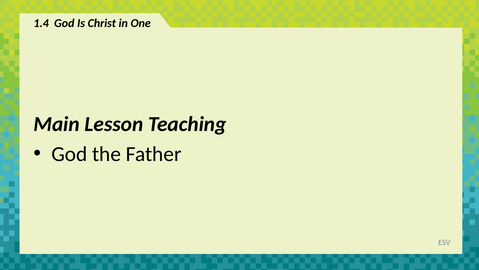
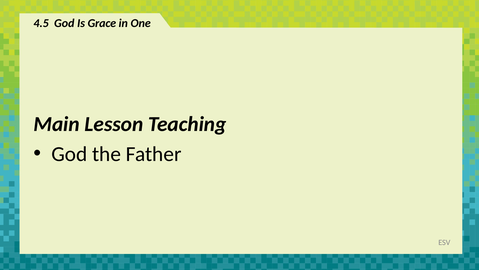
1.4: 1.4 -> 4.5 (41, 23)
Christ: Christ -> Grace (102, 23)
